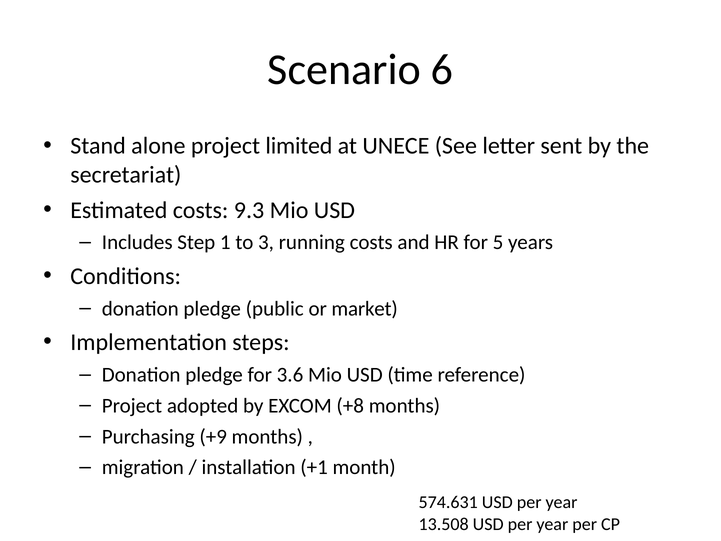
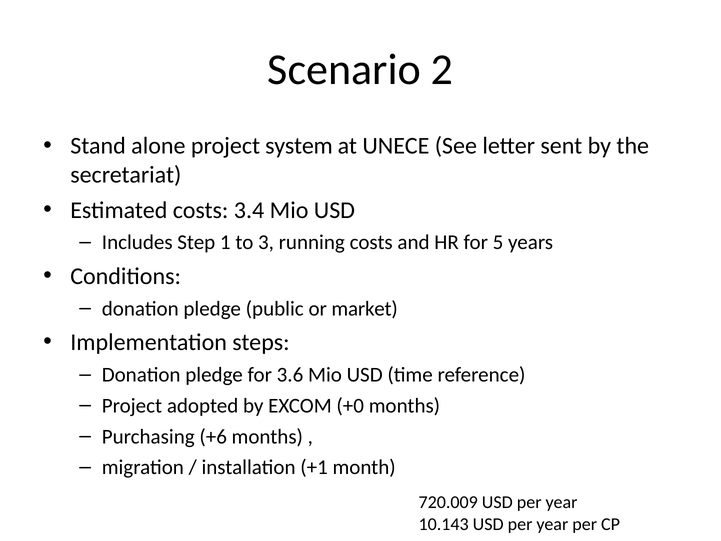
6: 6 -> 2 (442, 70)
limited: limited -> system (299, 146)
9.3: 9.3 -> 3.4 (249, 210)
+8: +8 -> +0 (350, 406)
+9: +9 -> +6 (213, 436)
574.631: 574.631 -> 720.009 (448, 502)
13.508: 13.508 -> 10.143 (444, 524)
